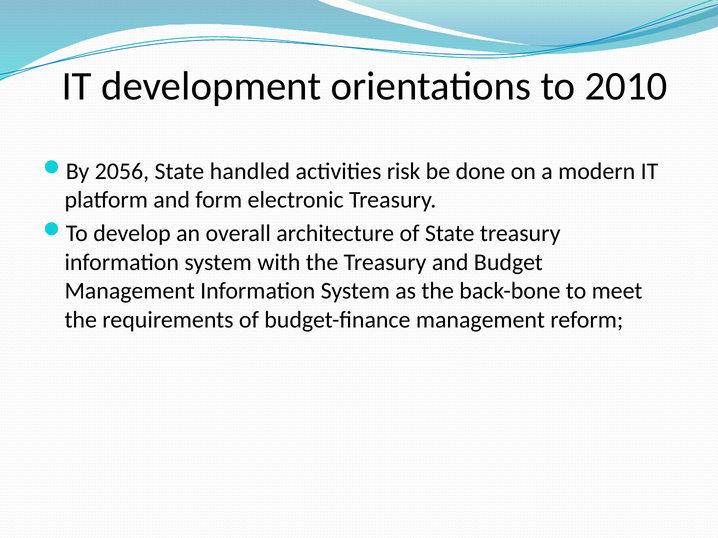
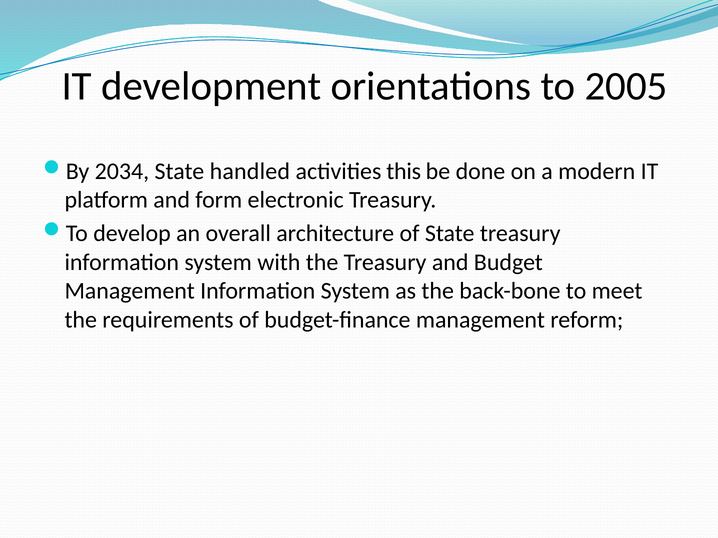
2010: 2010 -> 2005 (626, 86)
2056: 2056 -> 2034 (122, 172)
risk: risk -> this (404, 172)
